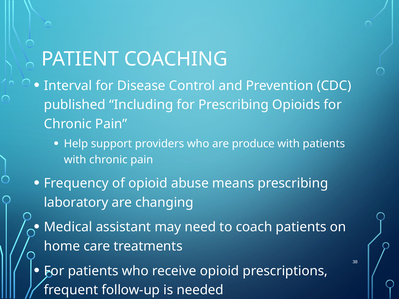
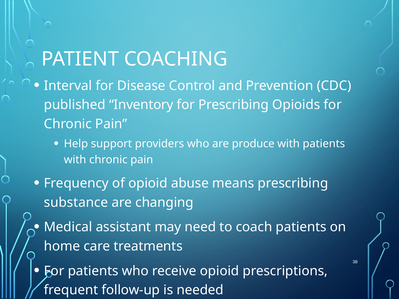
Including: Including -> Inventory (141, 105)
laboratory: laboratory -> substance (76, 203)
